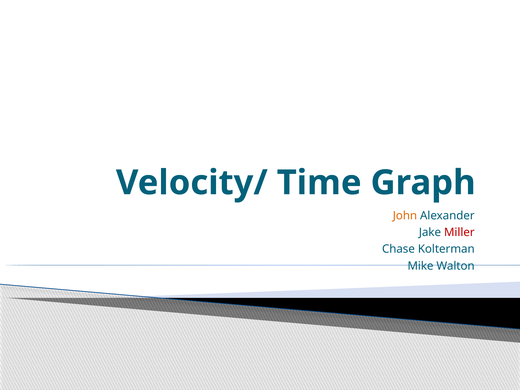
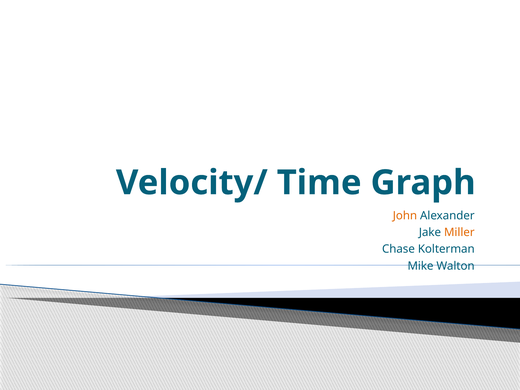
Miller colour: red -> orange (459, 232)
